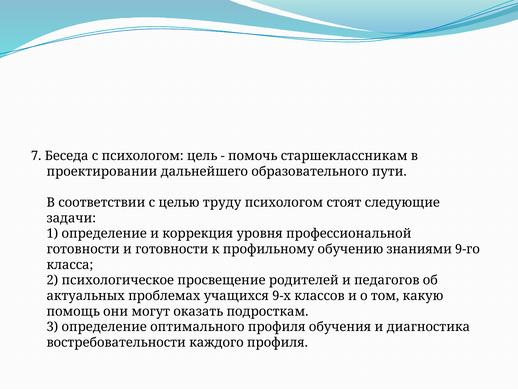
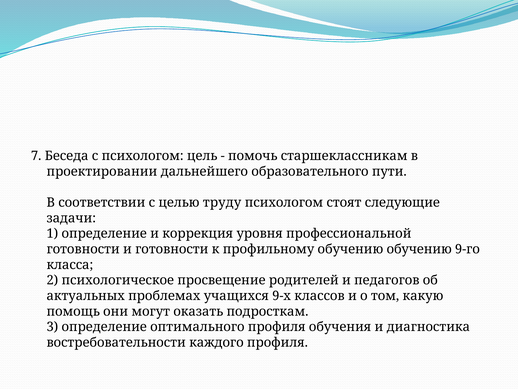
обучению знаниями: знаниями -> обучению (419, 249)
